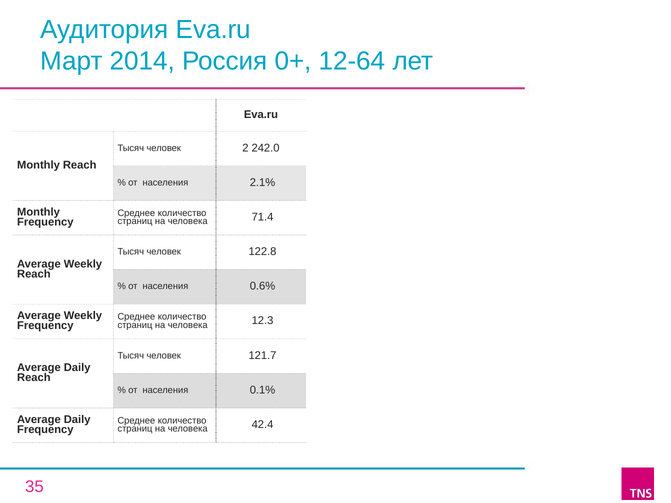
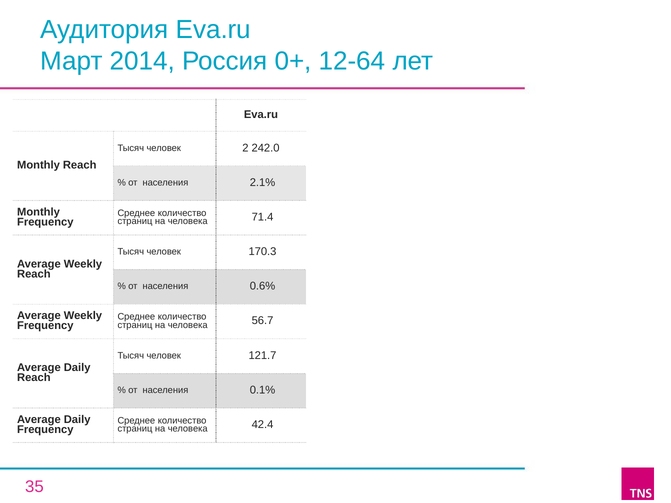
122.8: 122.8 -> 170.3 (262, 252)
12.3: 12.3 -> 56.7 (263, 321)
